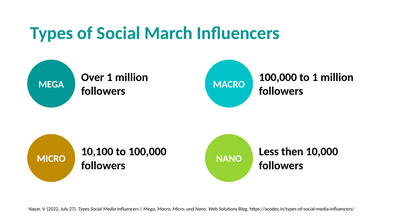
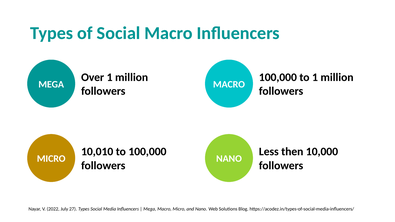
Social March: March -> Macro (169, 33)
10,100: 10,100 -> 10,010 (97, 152)
